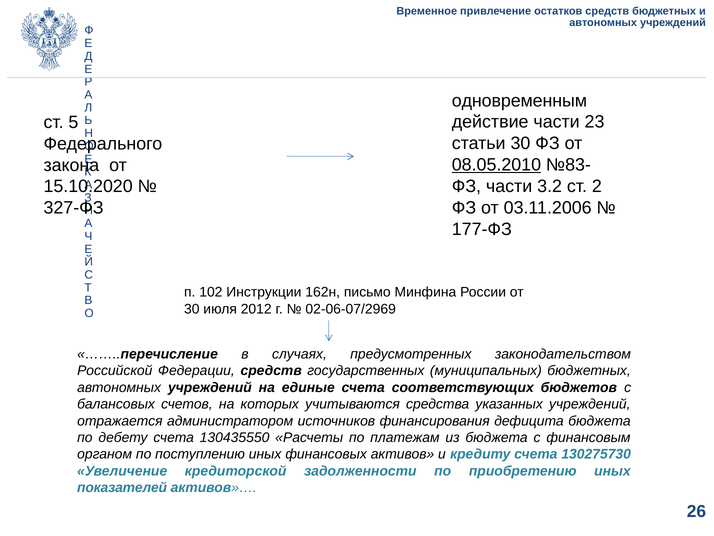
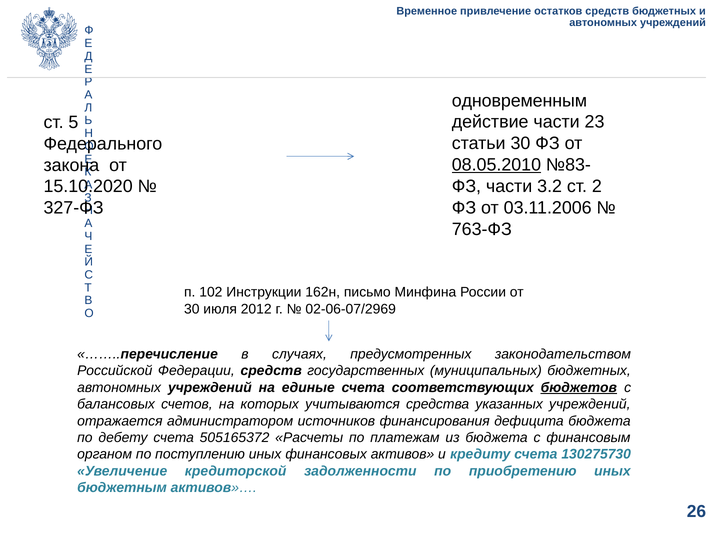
177-ФЗ: 177-ФЗ -> 763-ФЗ (482, 229)
бюджетов underline: none -> present (579, 387)
130435550: 130435550 -> 505165372 (235, 437)
показателей: показателей -> бюджетным (122, 487)
